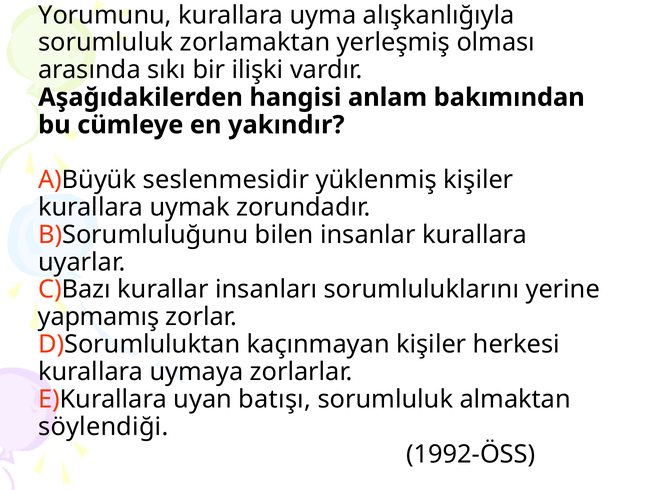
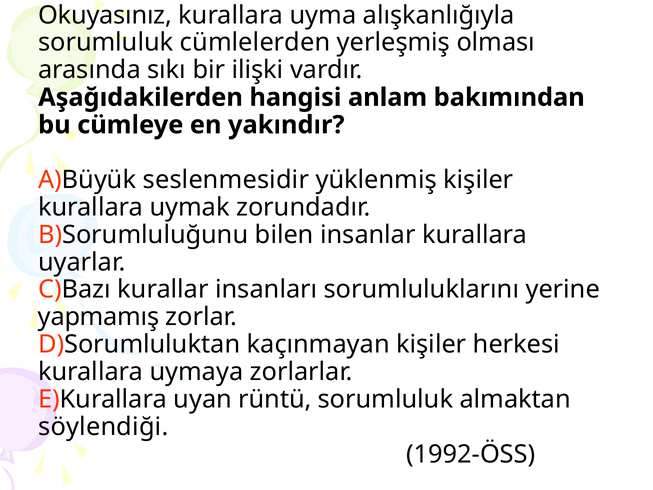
Yorumunu: Yorumunu -> Okuyasınız (105, 15)
zorlamaktan: zorlamaktan -> cümlelerden (255, 43)
batışı: batışı -> rüntü (275, 399)
